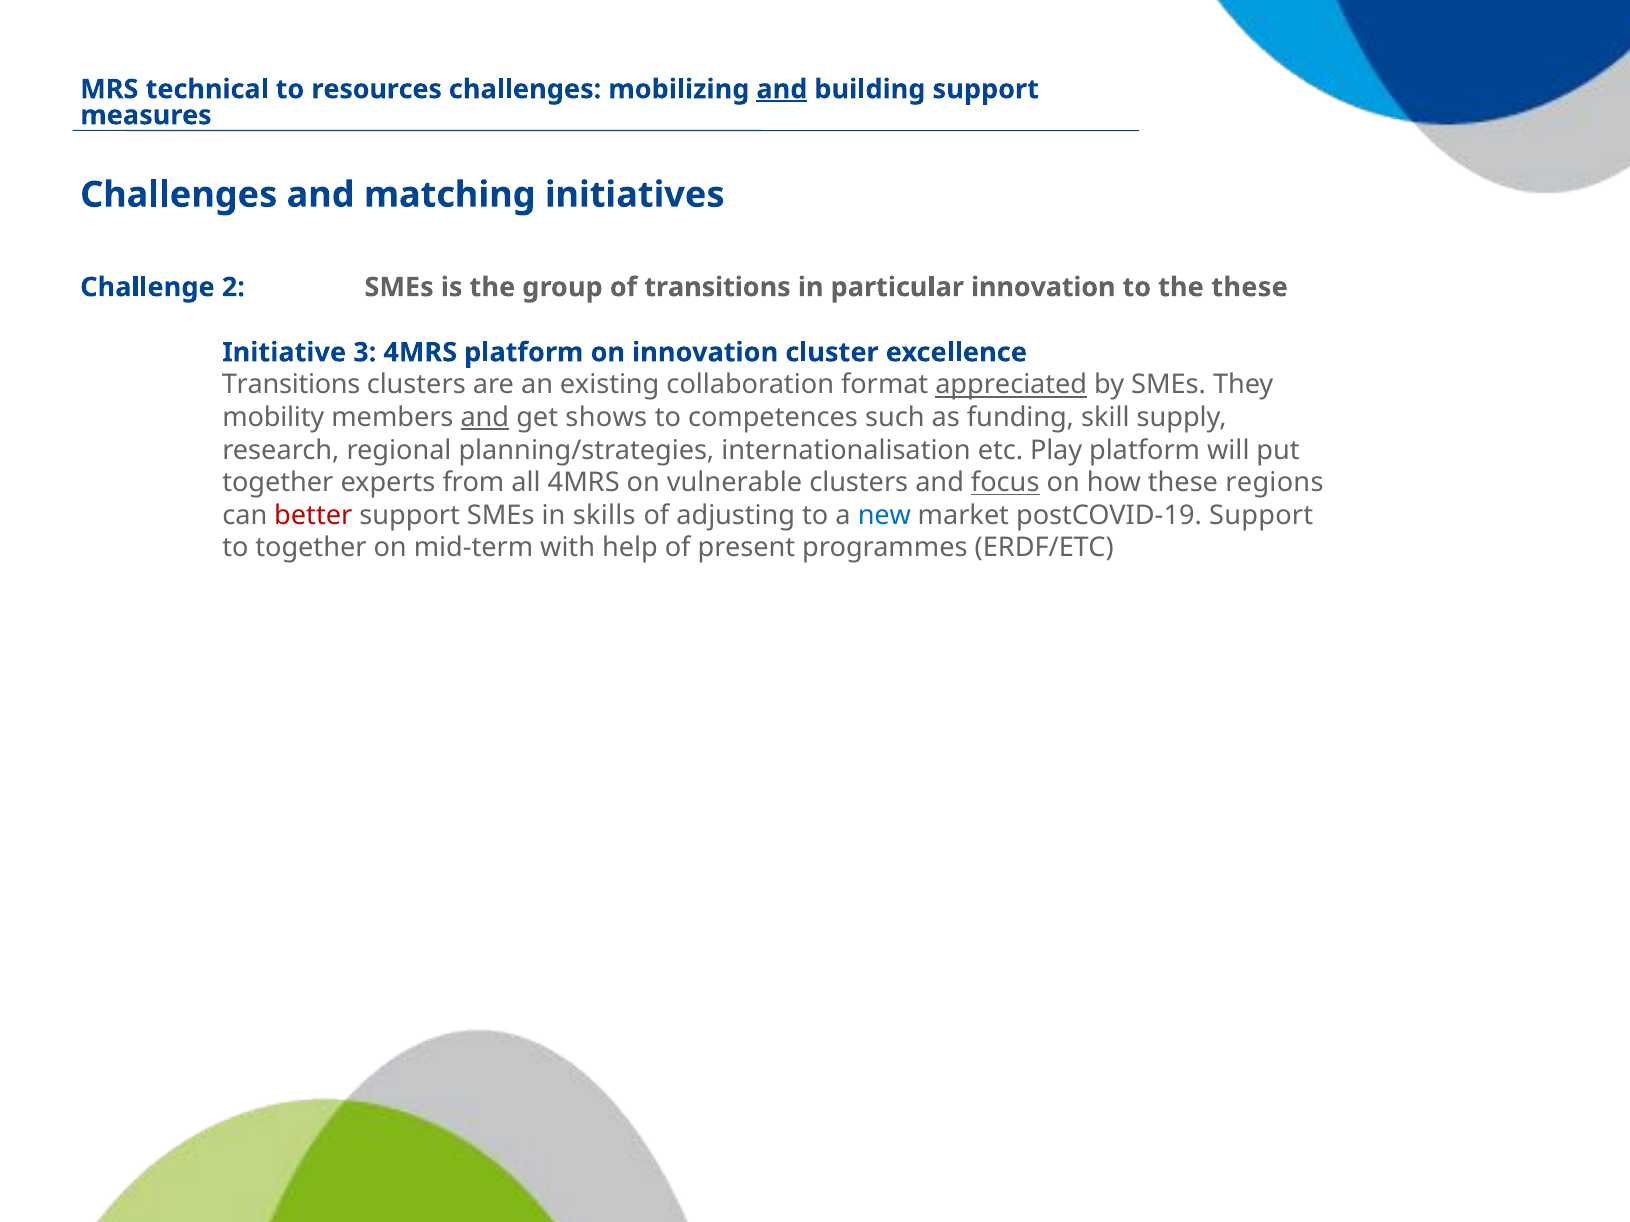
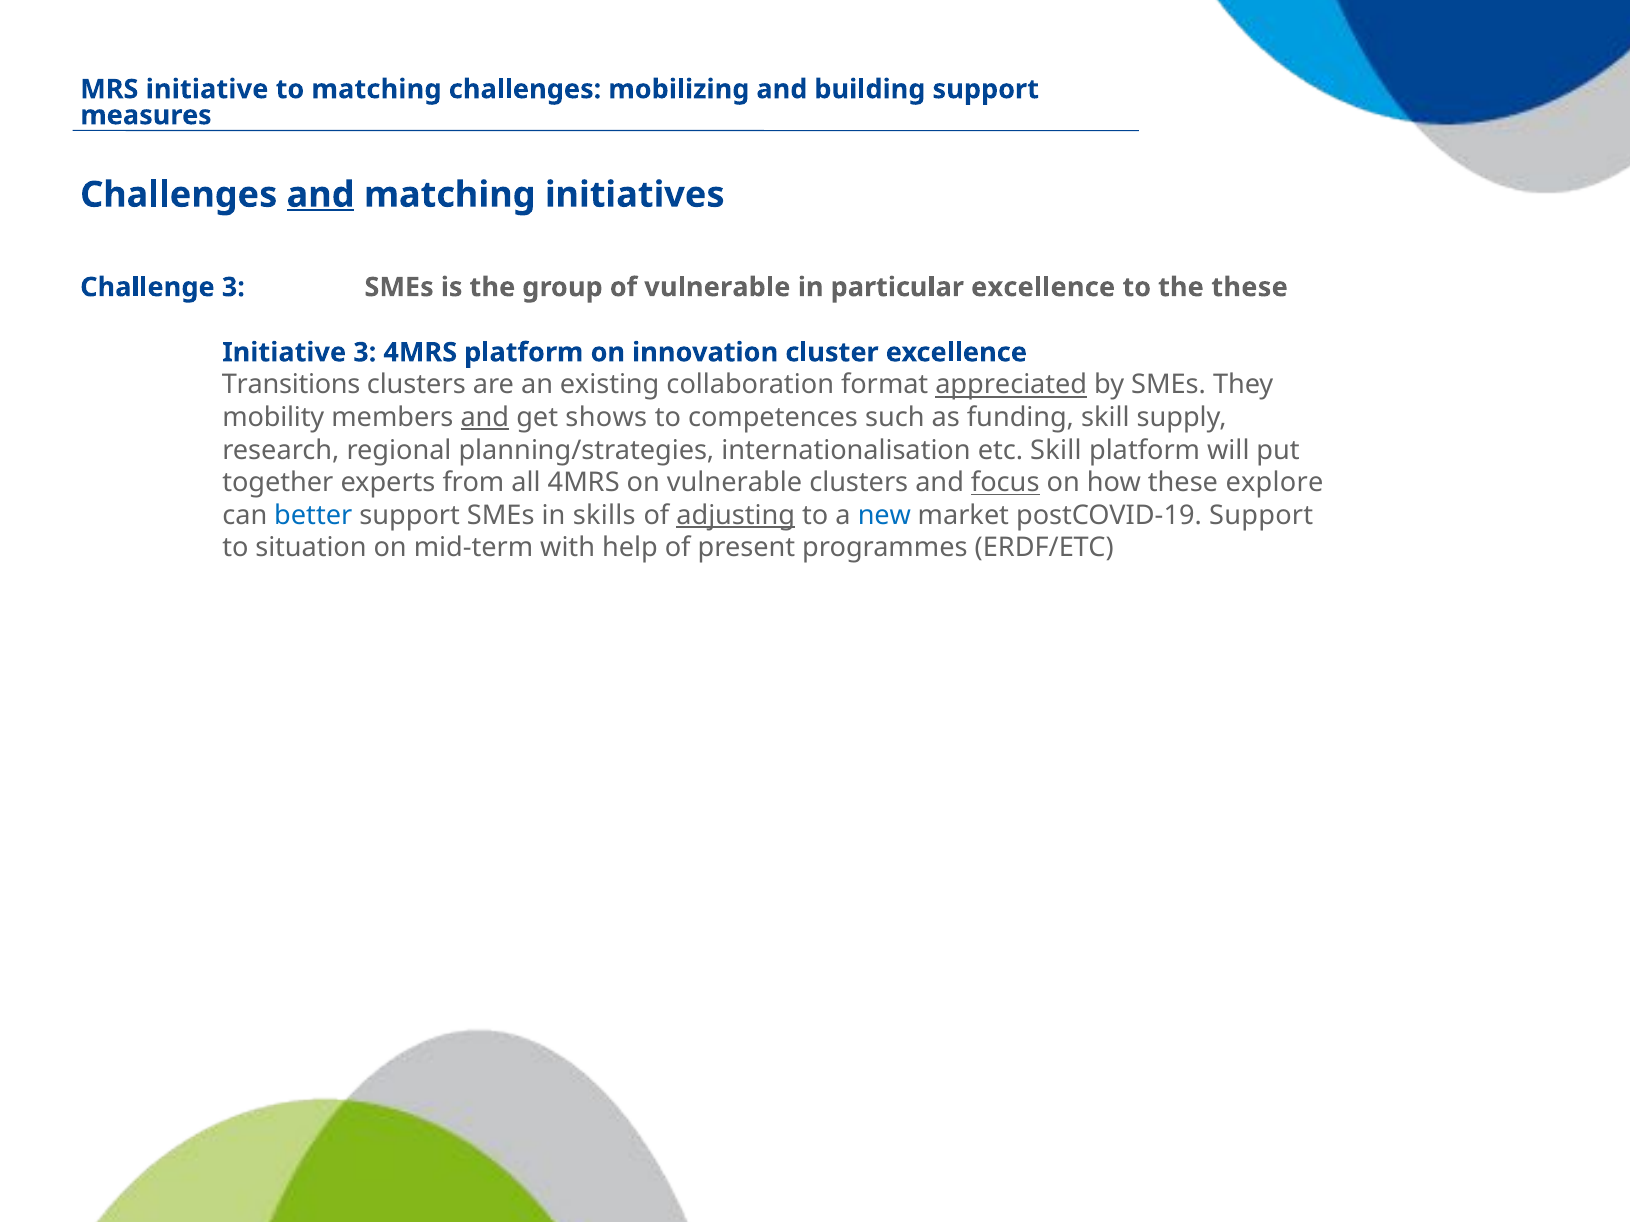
MRS technical: technical -> initiative (207, 89)
to resources: resources -> matching (377, 89)
and underline: present -> none (782, 89)
and underline: none -> present (321, 195)
Challenge 2: 2 -> 3 (233, 287)
of transitions: transitions -> vulnerable (717, 287)
particular innovation: innovation -> excellence (1043, 287)
etc Play: Play -> Skill (1056, 450)
regions: regions -> explore (1274, 483)
better colour: red -> blue (313, 516)
adjusting underline: none -> present (736, 516)
to together: together -> situation (311, 548)
